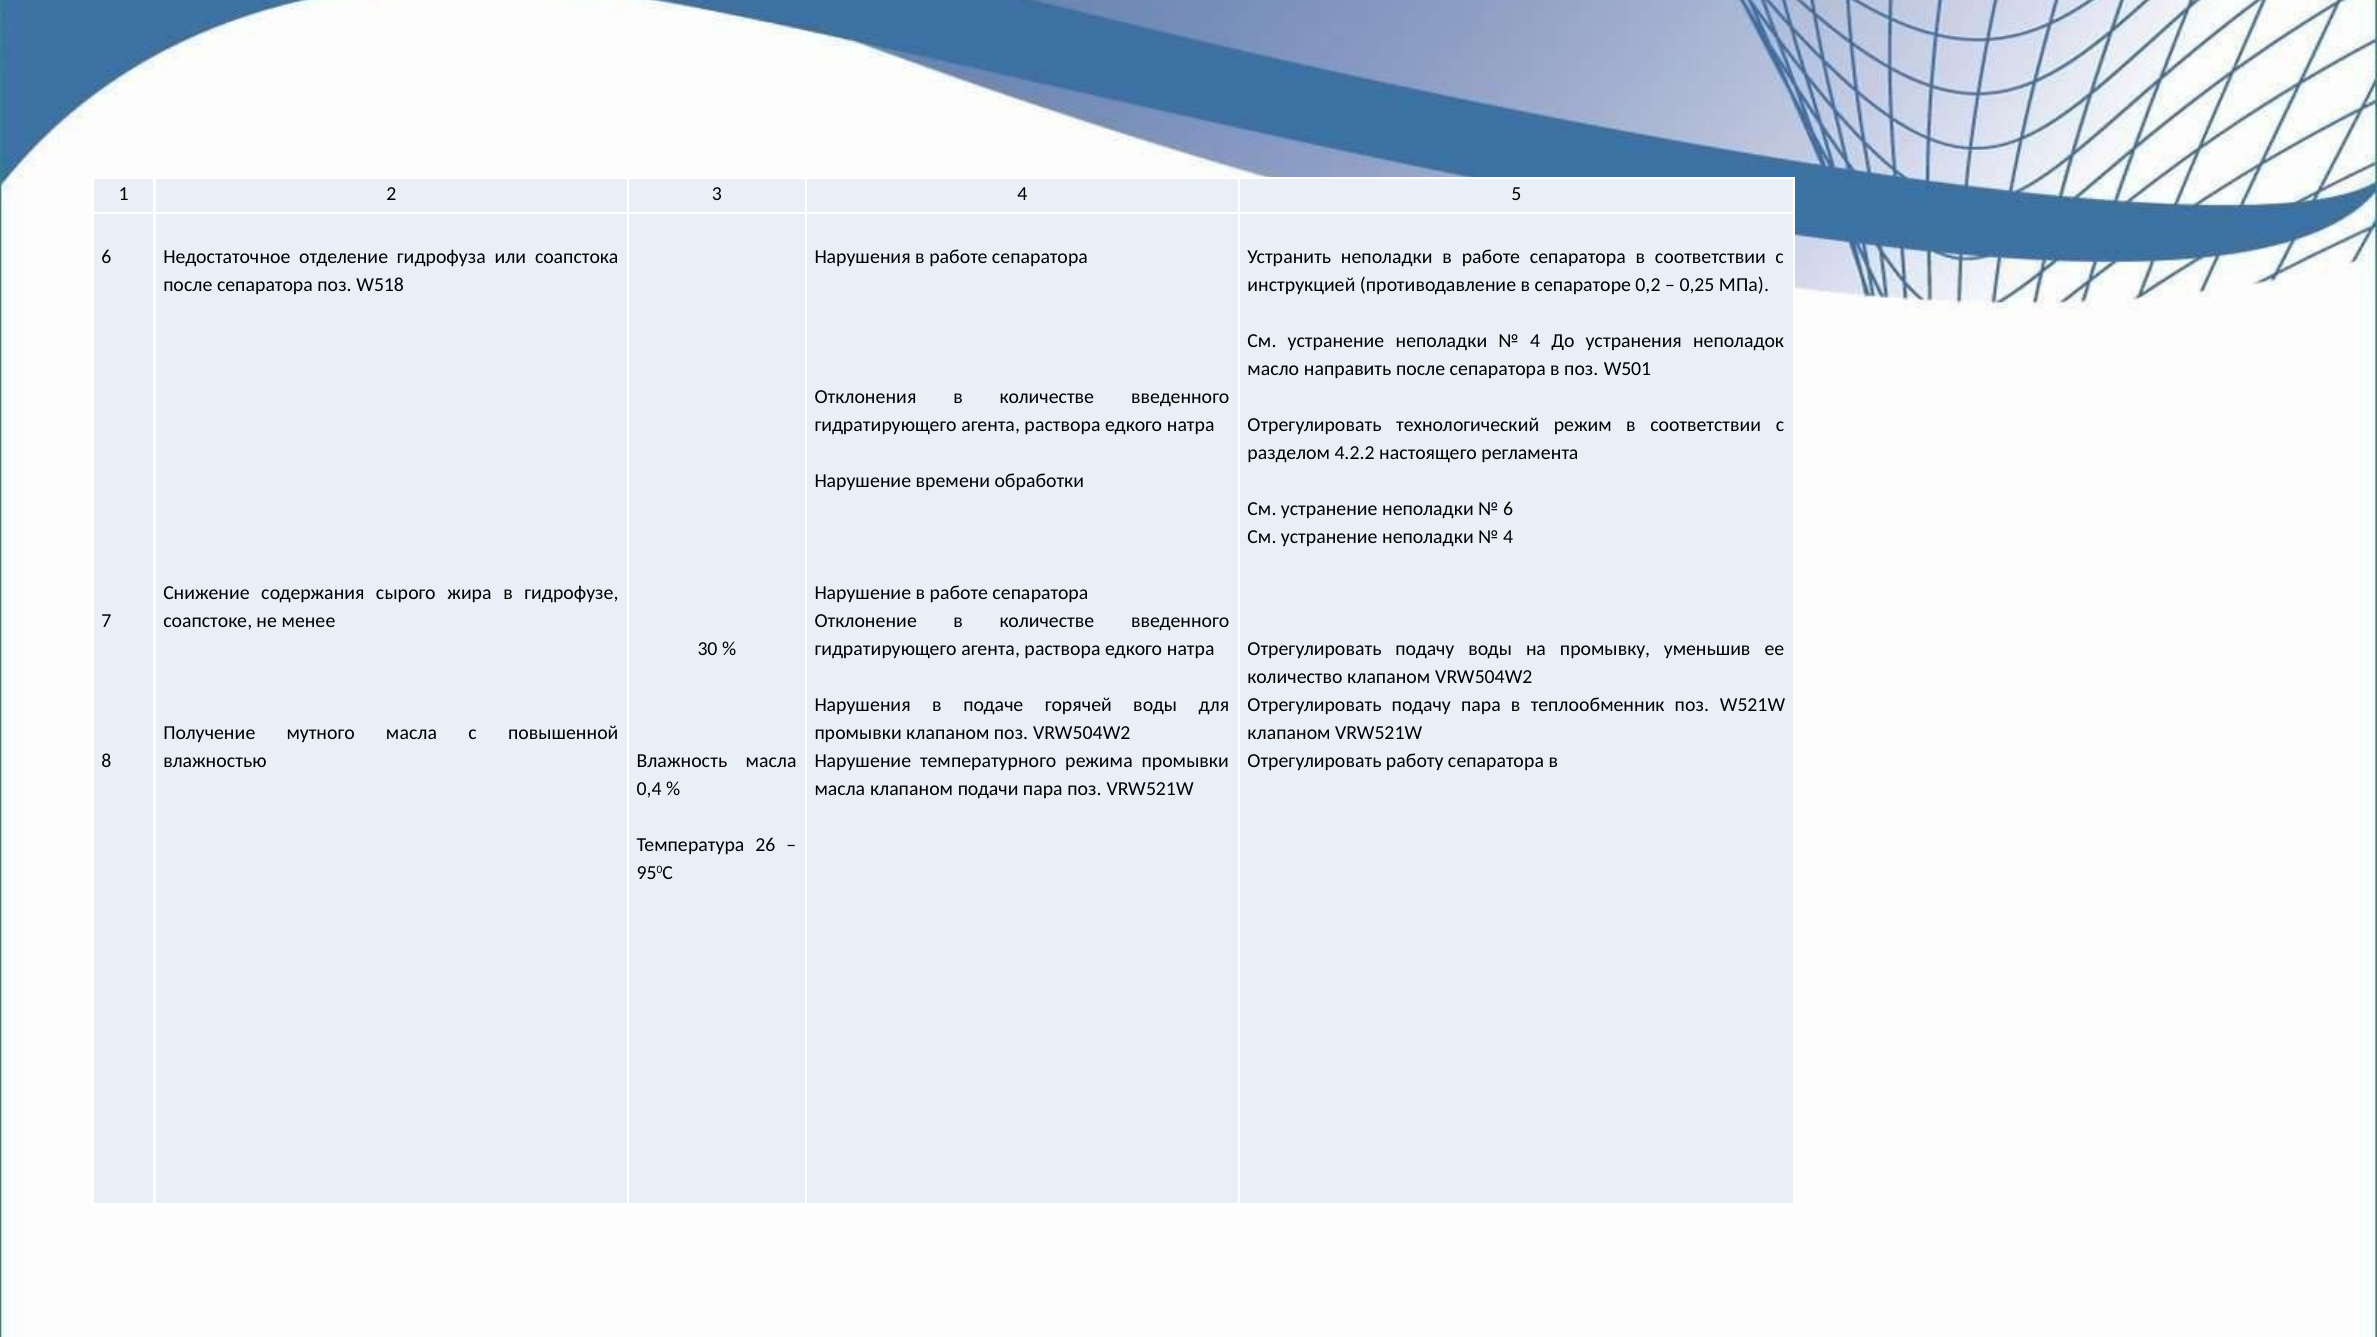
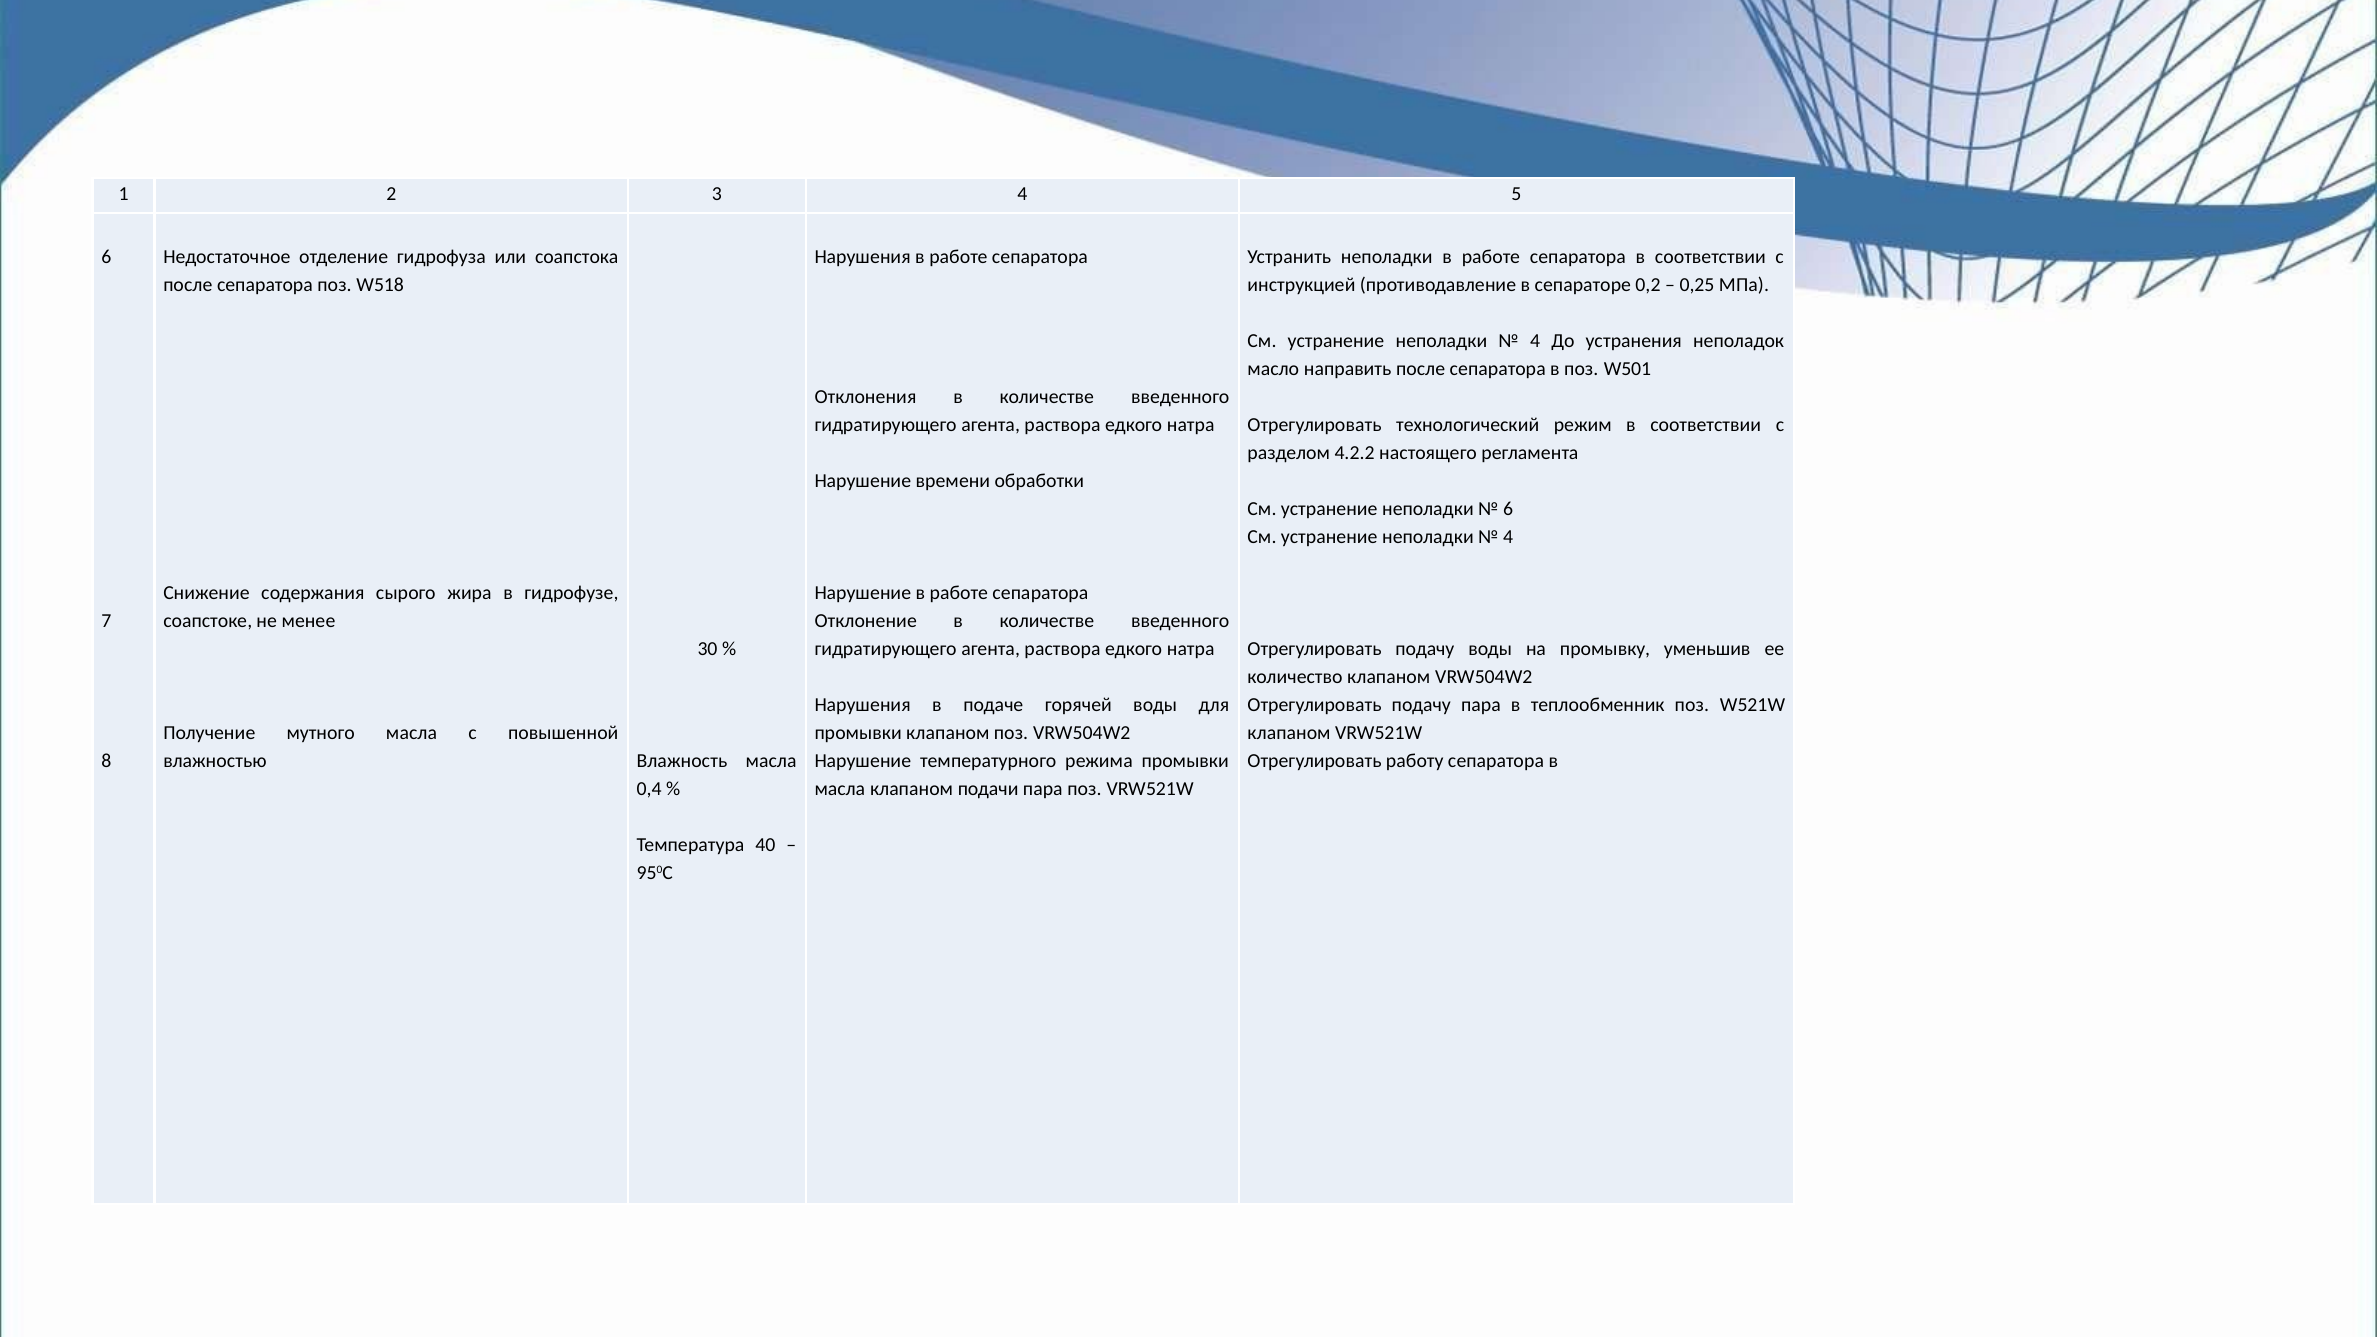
26: 26 -> 40 (765, 845)
